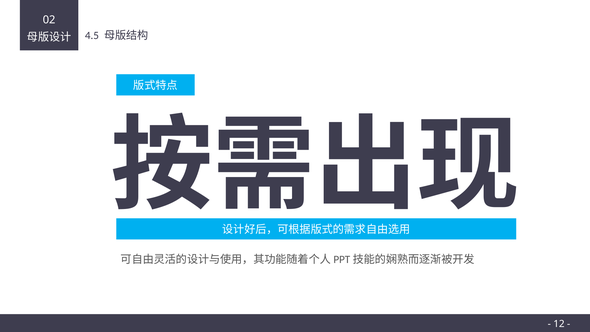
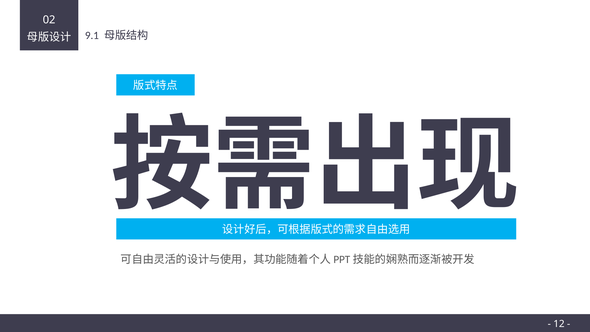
4.5: 4.5 -> 9.1 (92, 35)
